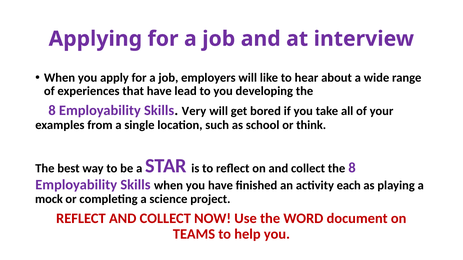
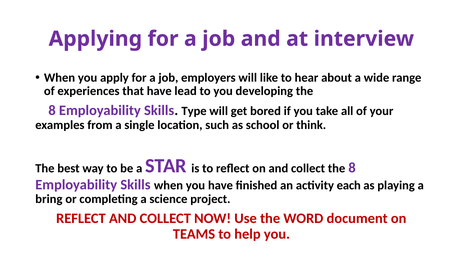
Very: Very -> Type (194, 111)
mock: mock -> bring (49, 199)
